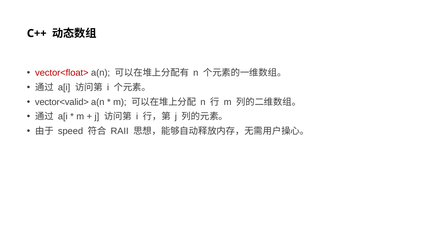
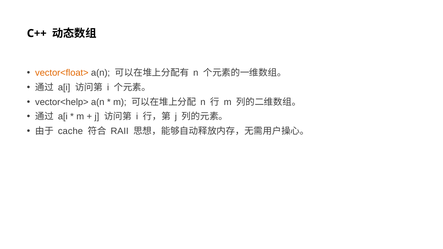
vector<float> colour: red -> orange (62, 73)
vector<valid>: vector<valid> -> vector<help> (62, 102)
speed: speed -> cache (70, 131)
